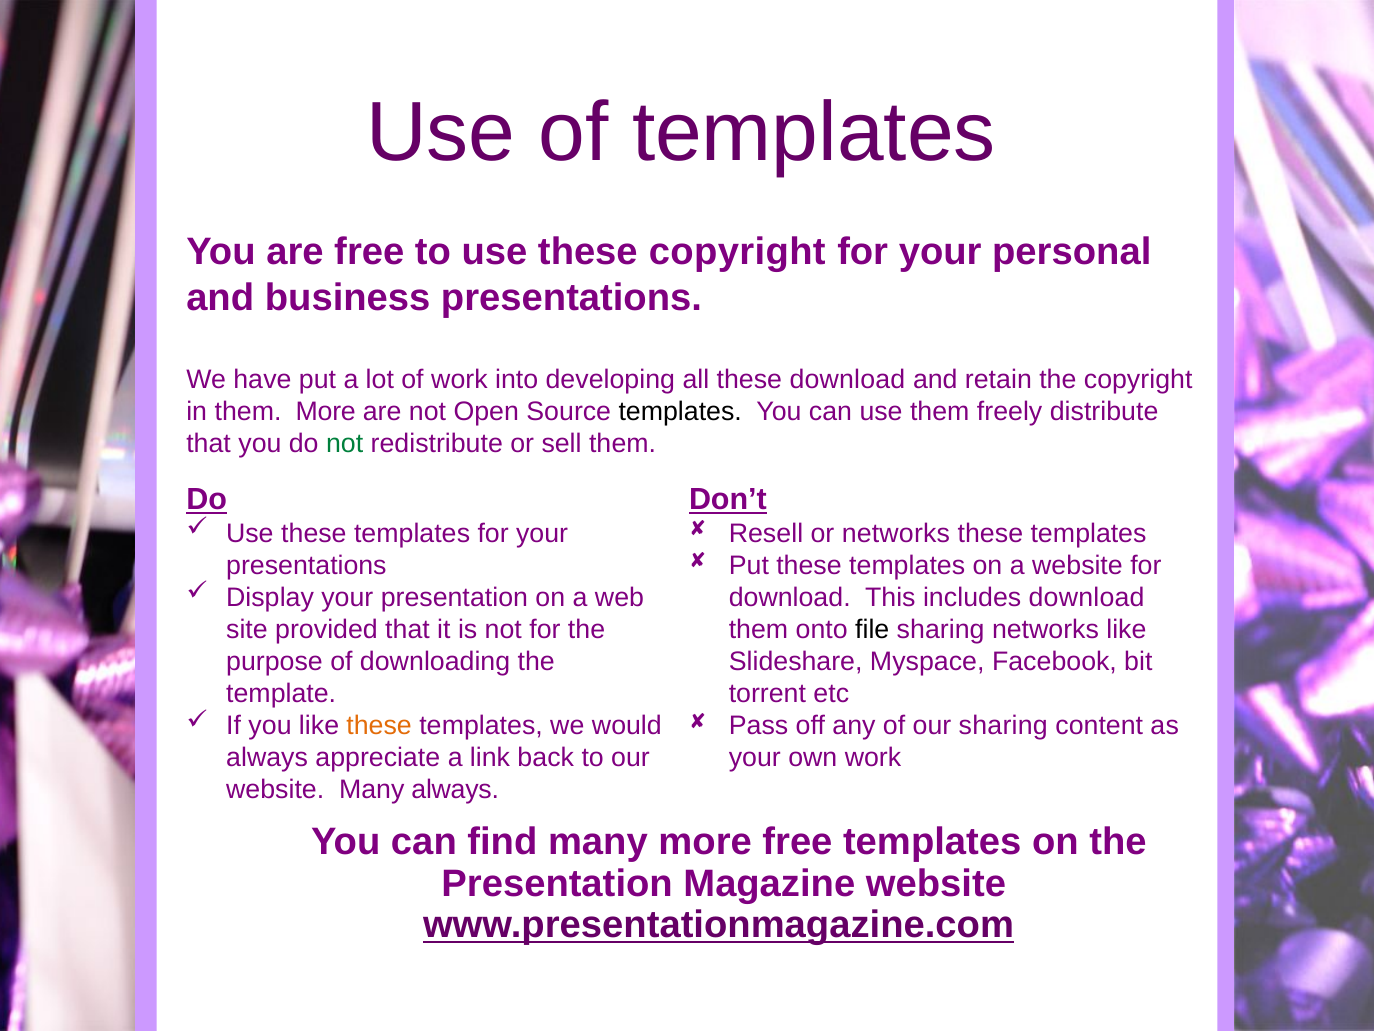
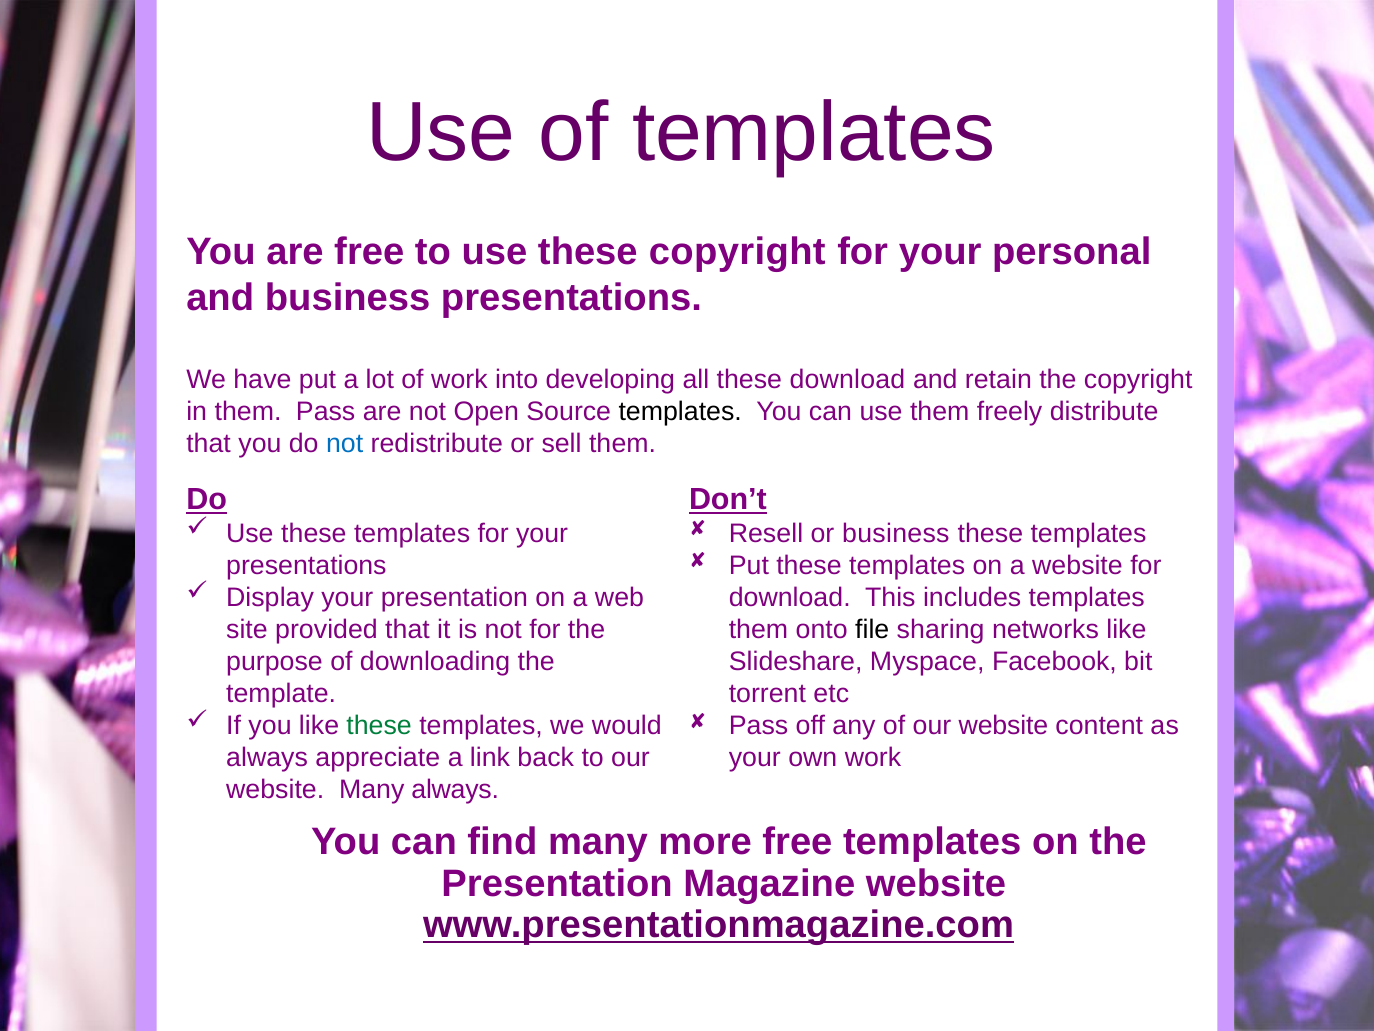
them More: More -> Pass (326, 411)
not colour: green -> blue (345, 444)
or networks: networks -> business (896, 533)
includes download: download -> templates (1087, 597)
these colour: orange -> green (379, 726)
of our sharing: sharing -> website (1003, 726)
